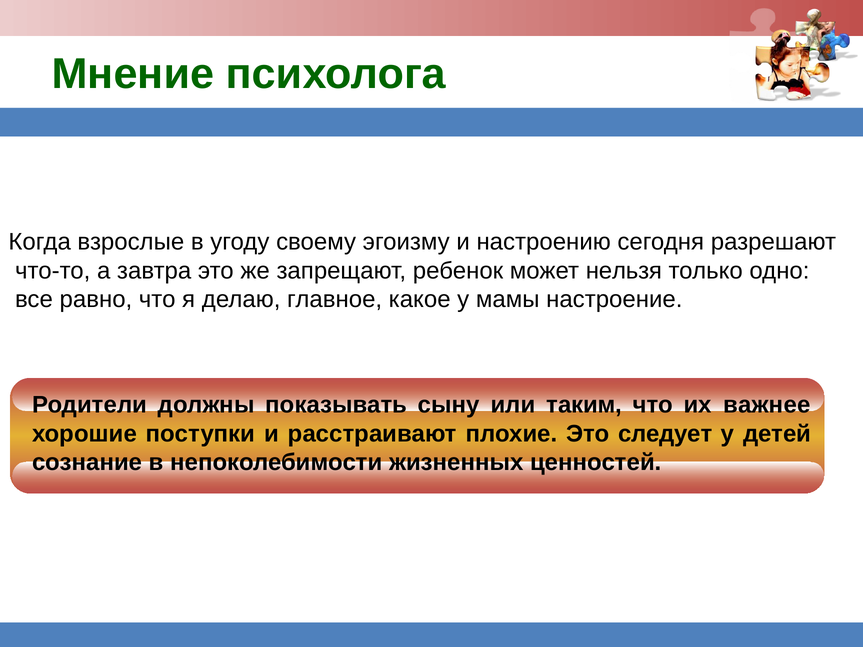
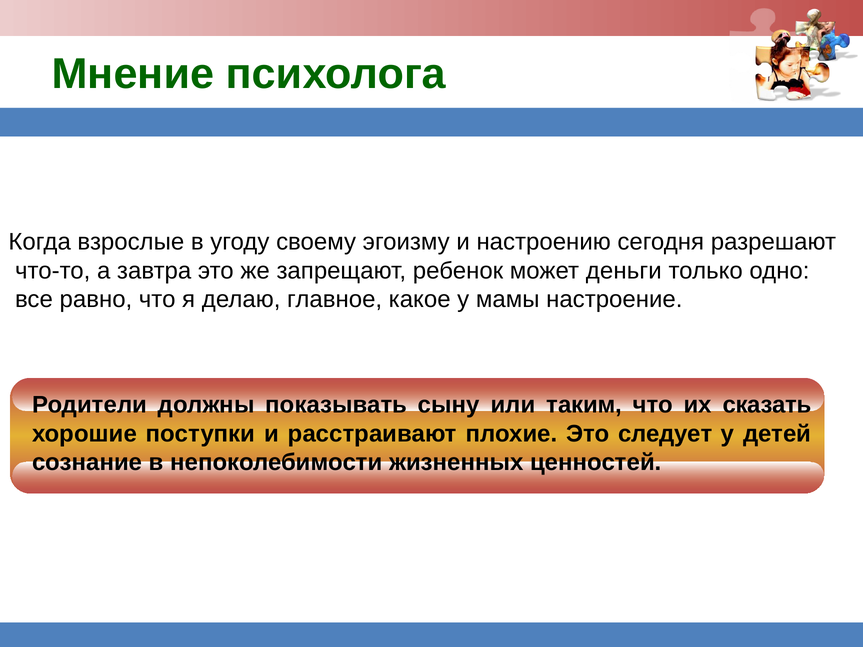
нельзя: нельзя -> деньги (624, 271)
важнее: важнее -> сказать (767, 405)
